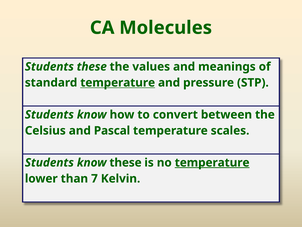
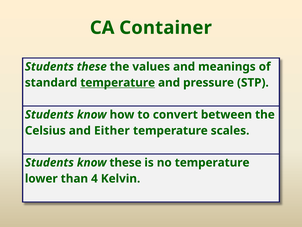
Molecules: Molecules -> Container (166, 28)
Pascal: Pascal -> Either (112, 130)
temperature underline: present -> none (212, 162)
7: 7 -> 4 (94, 178)
